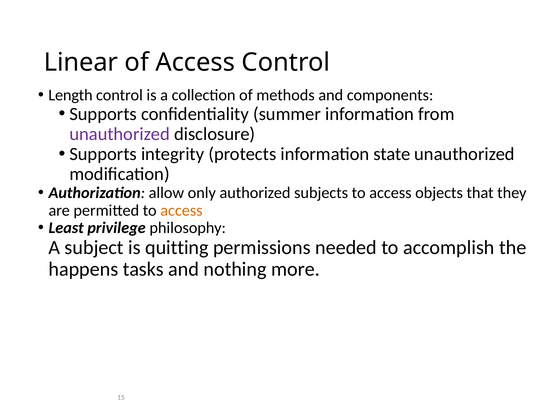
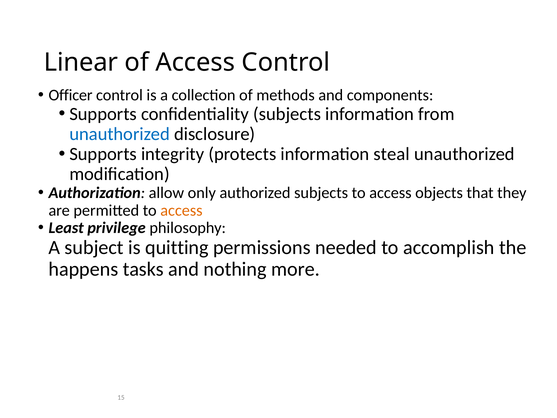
Length: Length -> Officer (71, 95)
confidentiality summer: summer -> subjects (287, 114)
unauthorized colour: purple -> blue (120, 134)
state: state -> steal (392, 154)
